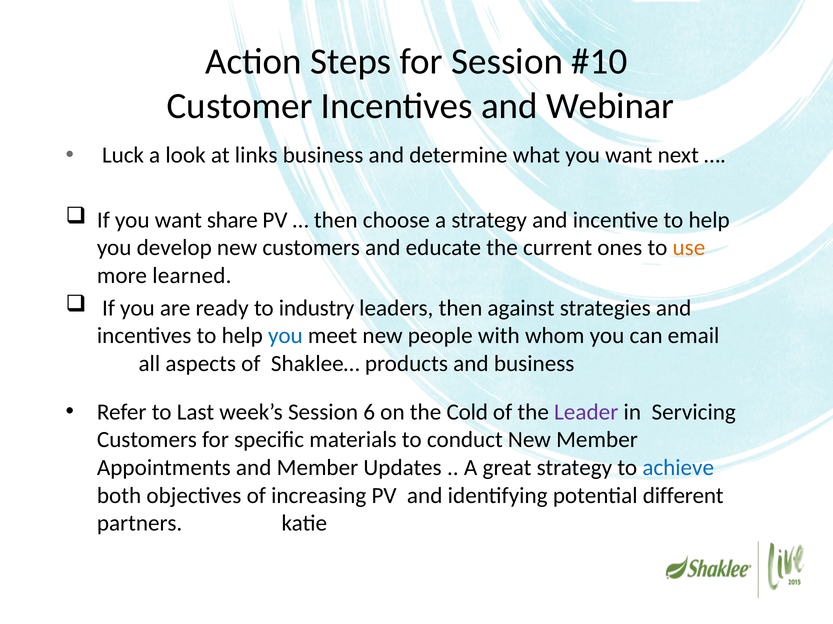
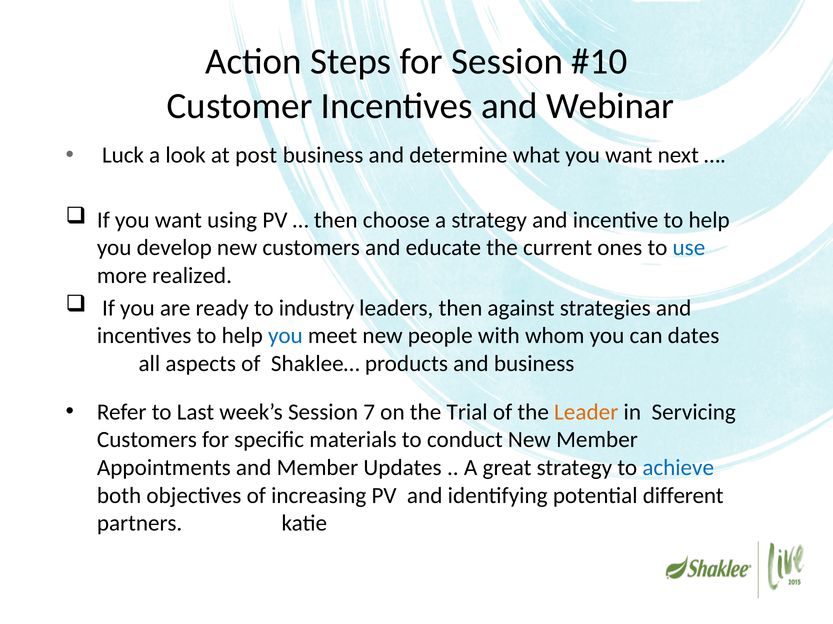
links: links -> post (256, 155)
share: share -> using (232, 220)
use colour: orange -> blue (689, 248)
learned: learned -> realized (192, 276)
email: email -> dates (694, 336)
6: 6 -> 7 (369, 413)
Cold: Cold -> Trial (467, 413)
Leader colour: purple -> orange (586, 413)
